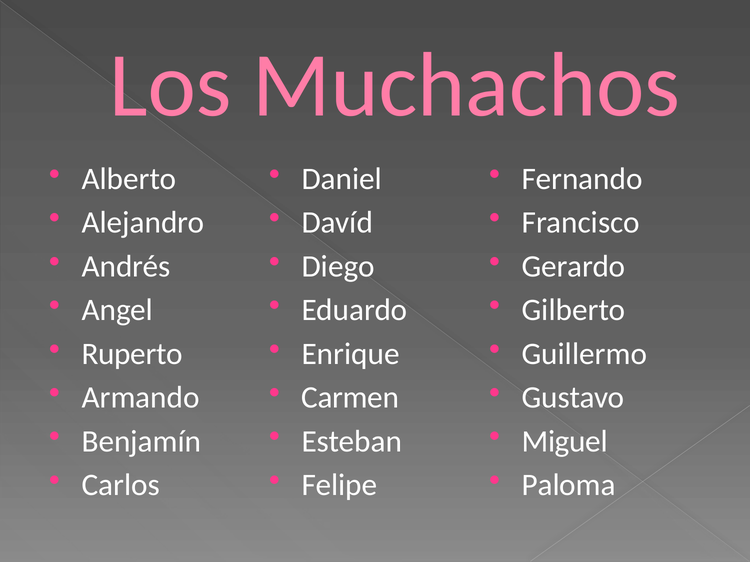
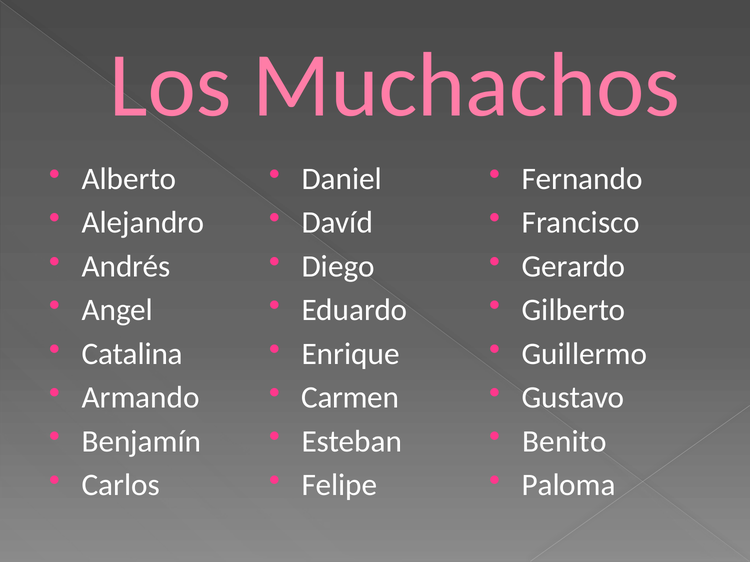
Ruperto: Ruperto -> Catalina (132, 354)
Miguel: Miguel -> Benito (564, 442)
